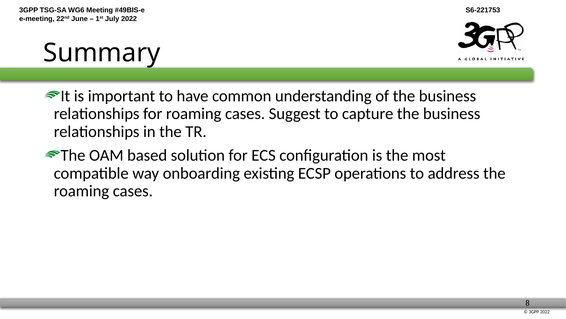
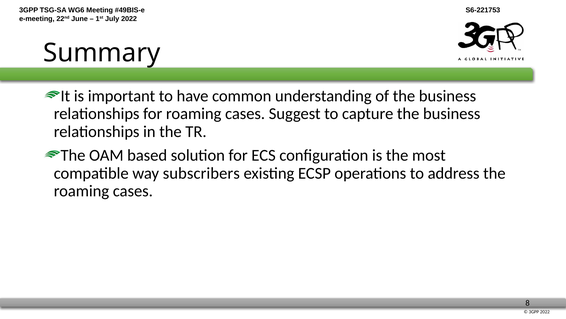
onboarding: onboarding -> subscribers (201, 173)
